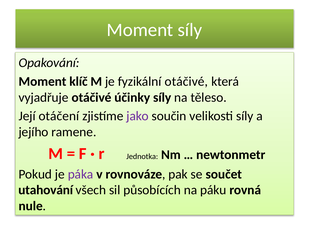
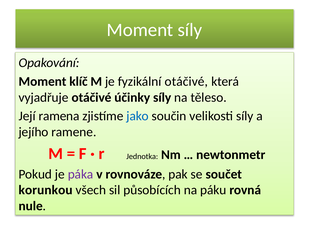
otáčení: otáčení -> ramena (59, 116)
jako colour: purple -> blue (138, 116)
utahování: utahování -> korunkou (46, 191)
